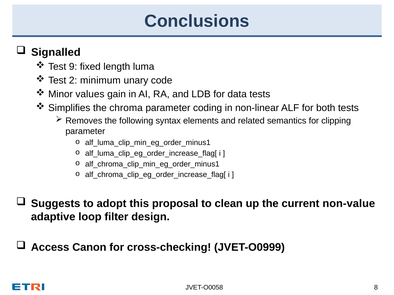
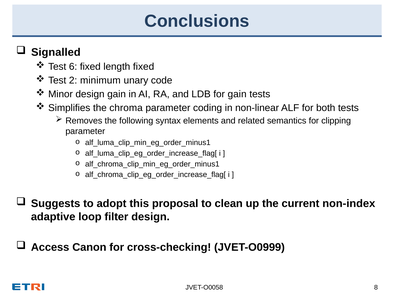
9: 9 -> 6 (73, 67)
length luma: luma -> fixed (144, 67)
Minor values: values -> design (90, 94)
for data: data -> gain (237, 94)
non-value: non-value -> non-index (349, 204)
